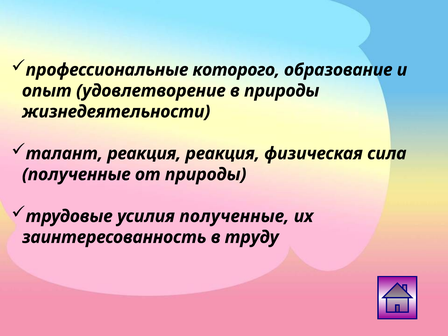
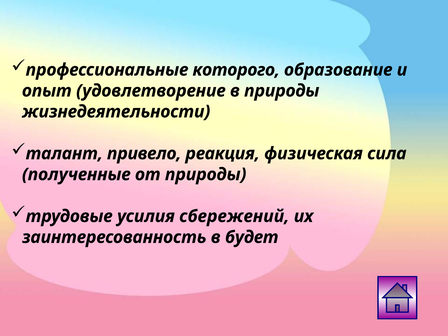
талант реакция: реакция -> привело (144, 154)
усилия полученные: полученные -> сбережений (234, 216)
труду: труду -> будет (252, 237)
